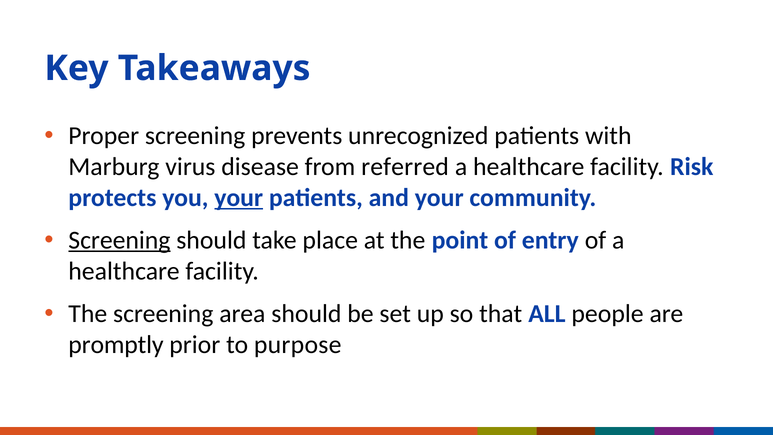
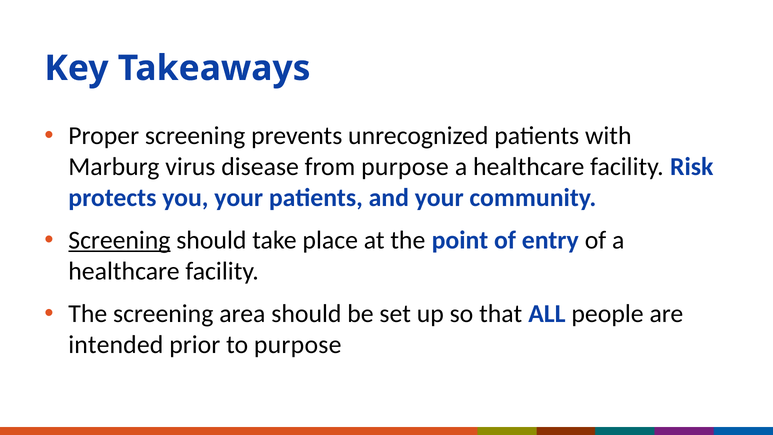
from referred: referred -> purpose (405, 167)
your underline: present -> none (239, 198)
promptly: promptly -> intended (116, 345)
